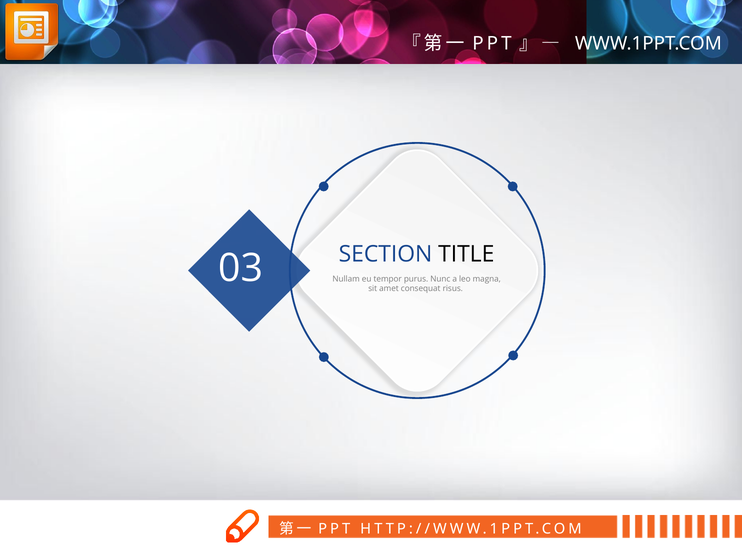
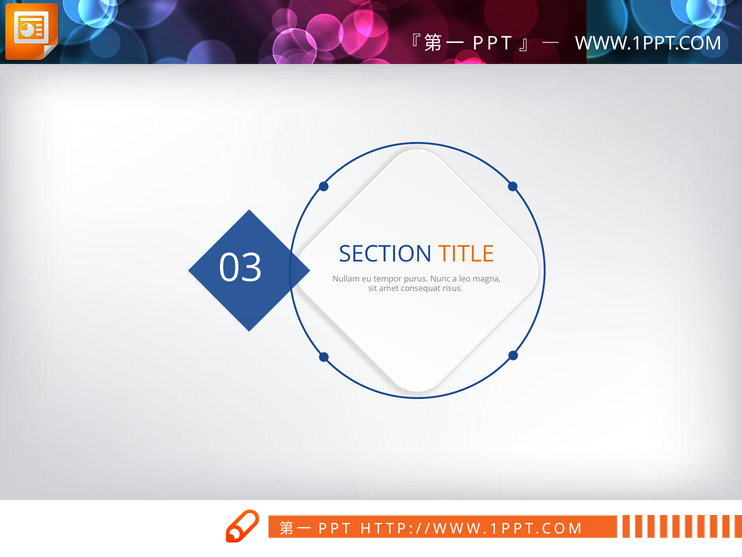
TITLE colour: black -> orange (466, 254)
